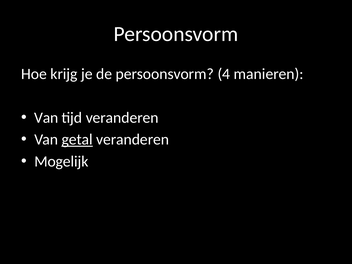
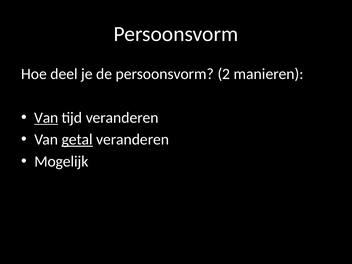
krijg: krijg -> deel (64, 74)
4: 4 -> 2 (224, 74)
Van underline: none -> present (46, 118)
